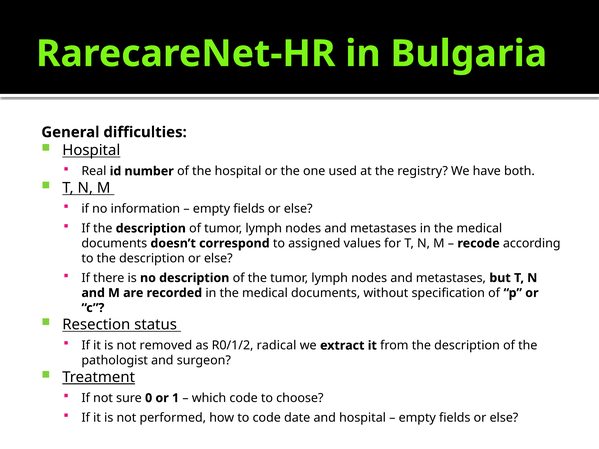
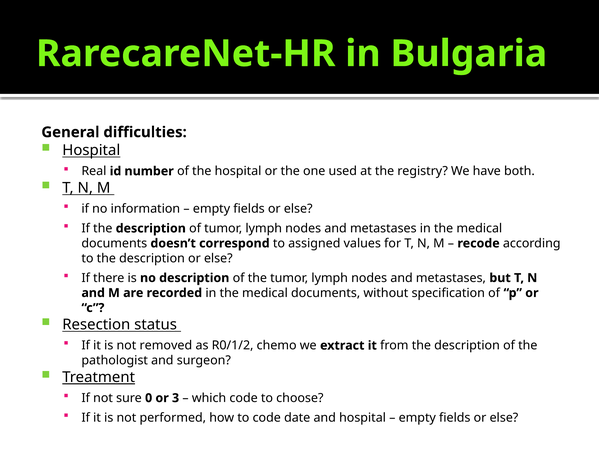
radical: radical -> chemo (277, 346)
1: 1 -> 3 (176, 398)
